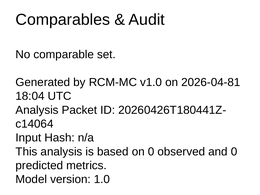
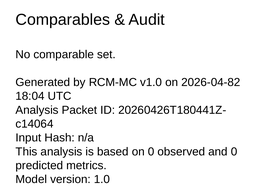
2026-04-81: 2026-04-81 -> 2026-04-82 (211, 82)
